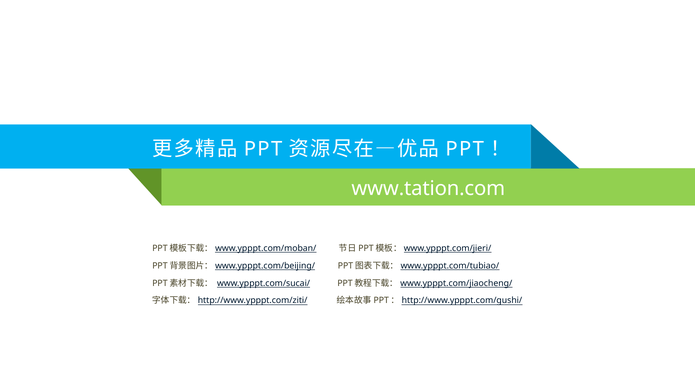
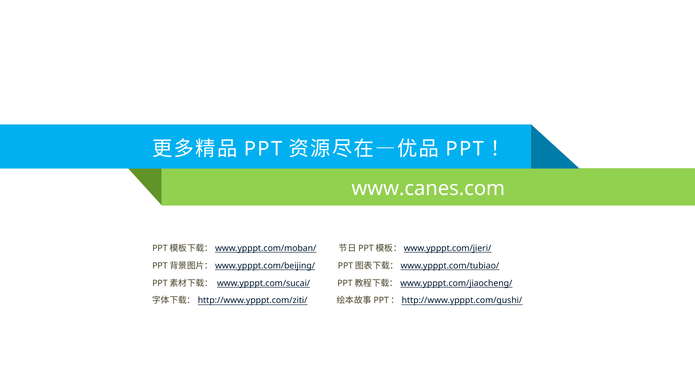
www.tation.com: www.tation.com -> www.canes.com (428, 188)
